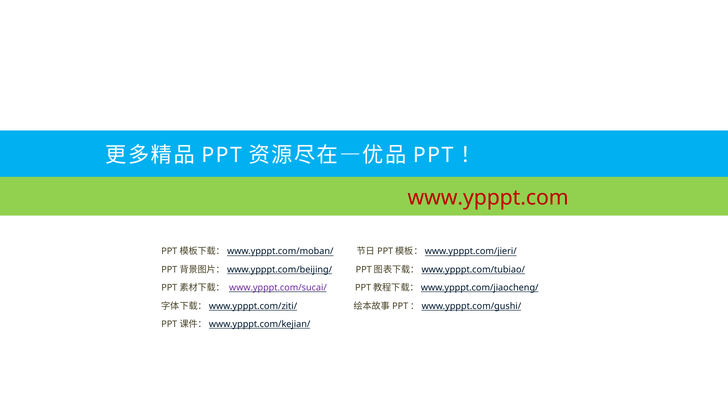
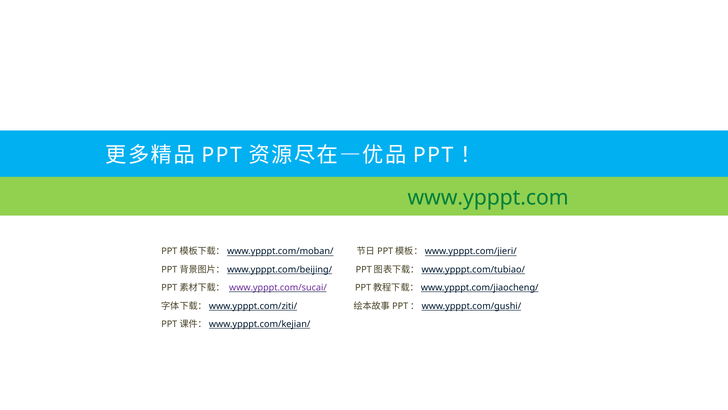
www.ypppt.com colour: red -> green (488, 197)
